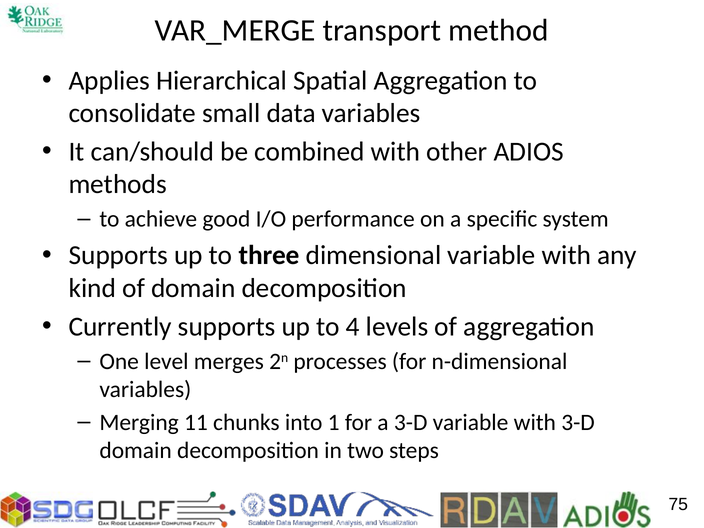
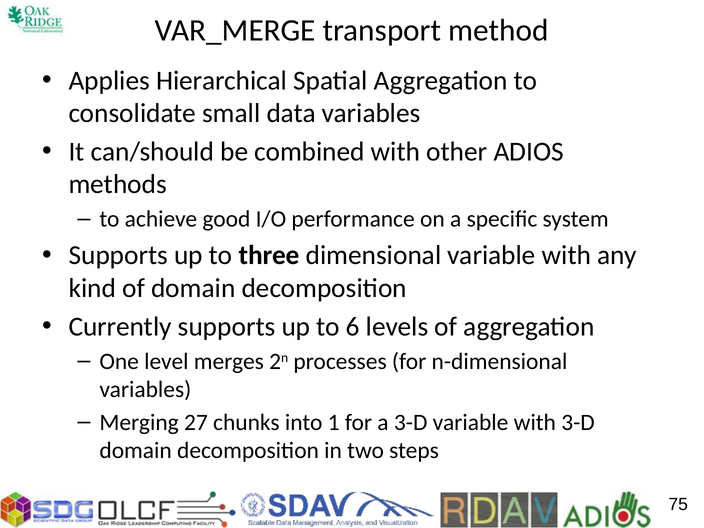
4: 4 -> 6 (353, 327)
11: 11 -> 27 (196, 422)
